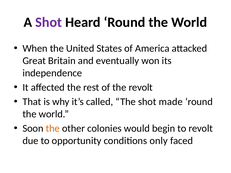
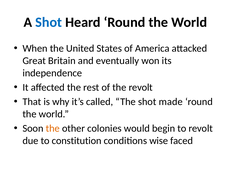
Shot colour: purple -> blue (49, 22)
opportunity: opportunity -> constitution (77, 141)
only: only -> wise (159, 141)
